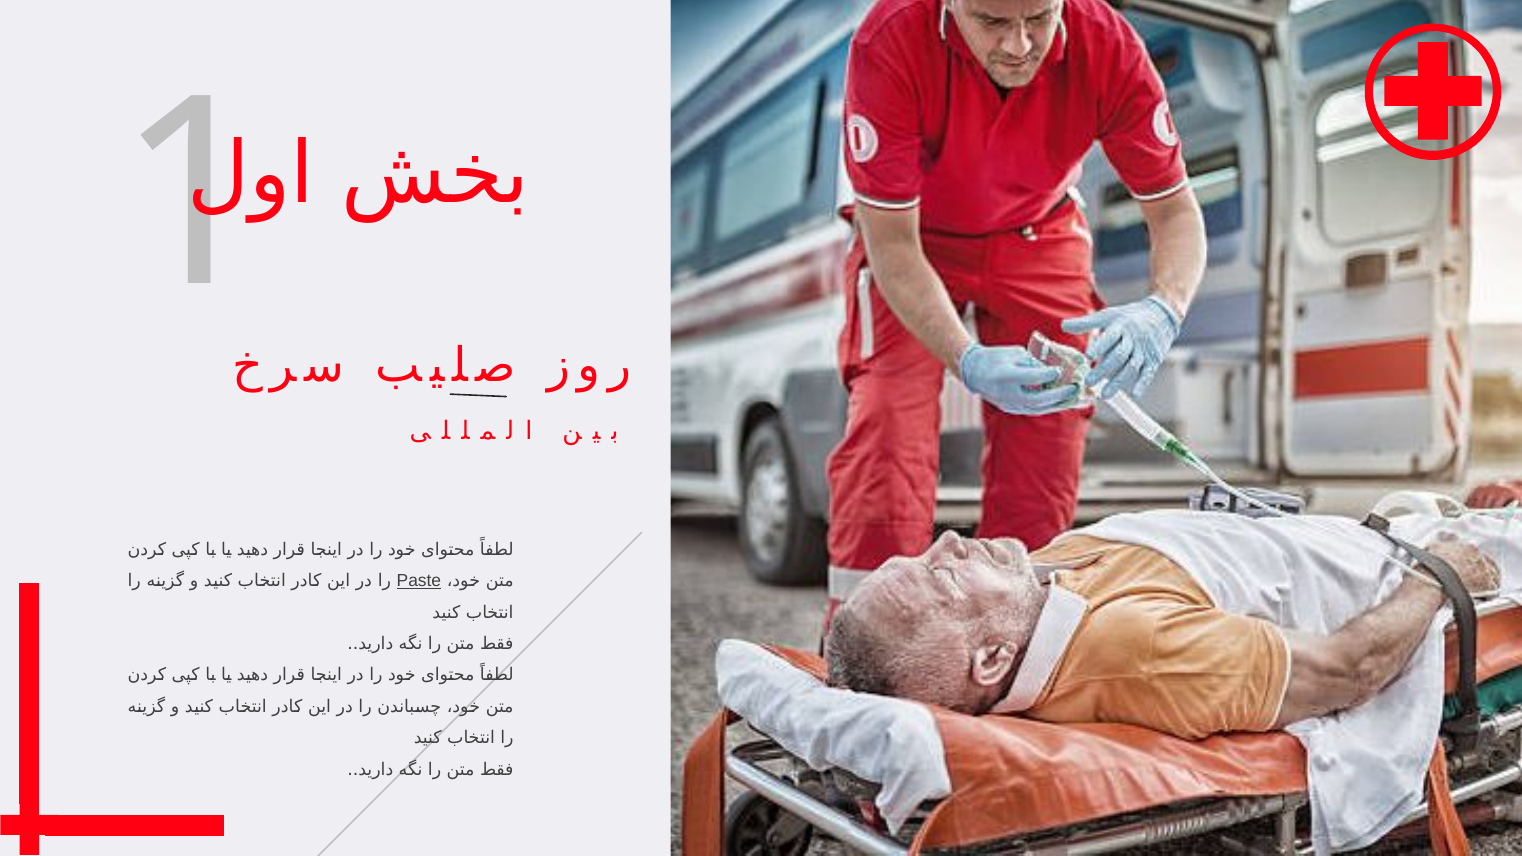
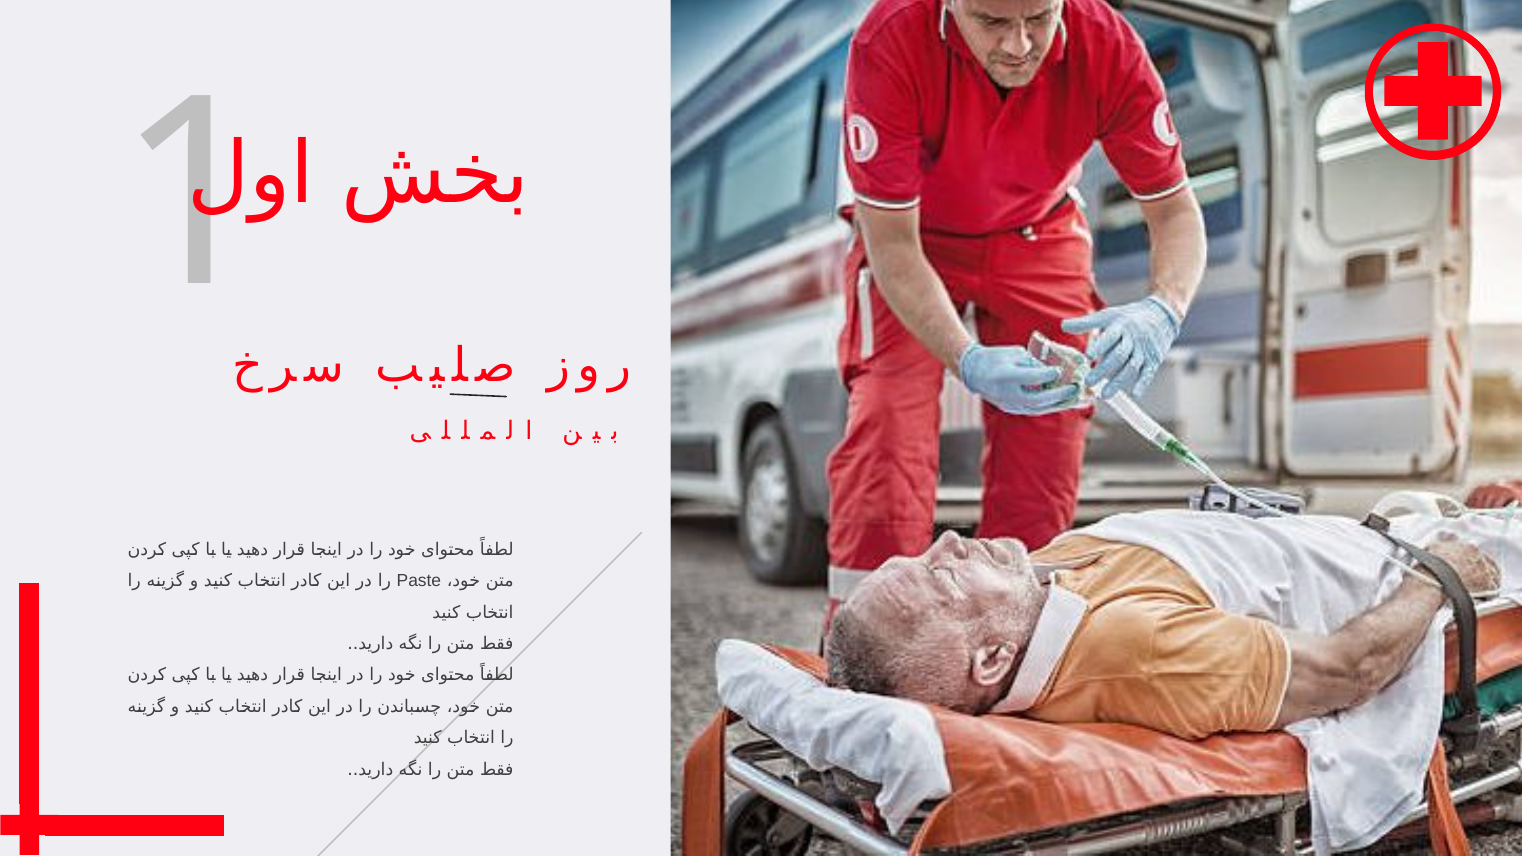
Paste underline: present -> none (419, 581)
